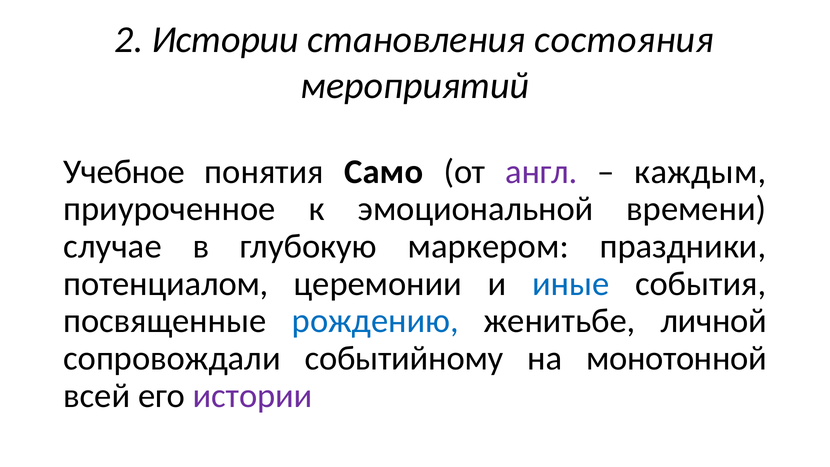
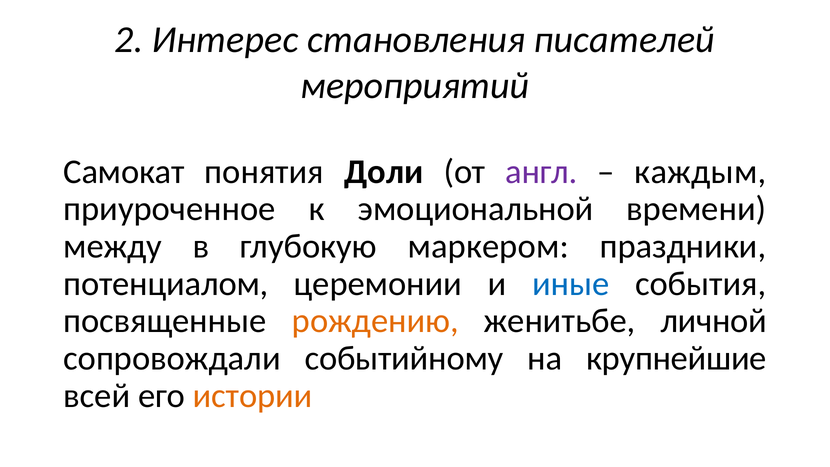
2 Истории: Истории -> Интерес (225, 40)
состояния: состояния -> писателей (624, 40)
Учебное: Учебное -> Самокат (124, 172)
Само: Само -> Доли (384, 172)
случае: случае -> между (113, 246)
рождению colour: blue -> orange (375, 321)
монотонной: монотонной -> крупнейшие (676, 358)
истории colour: purple -> orange (253, 396)
